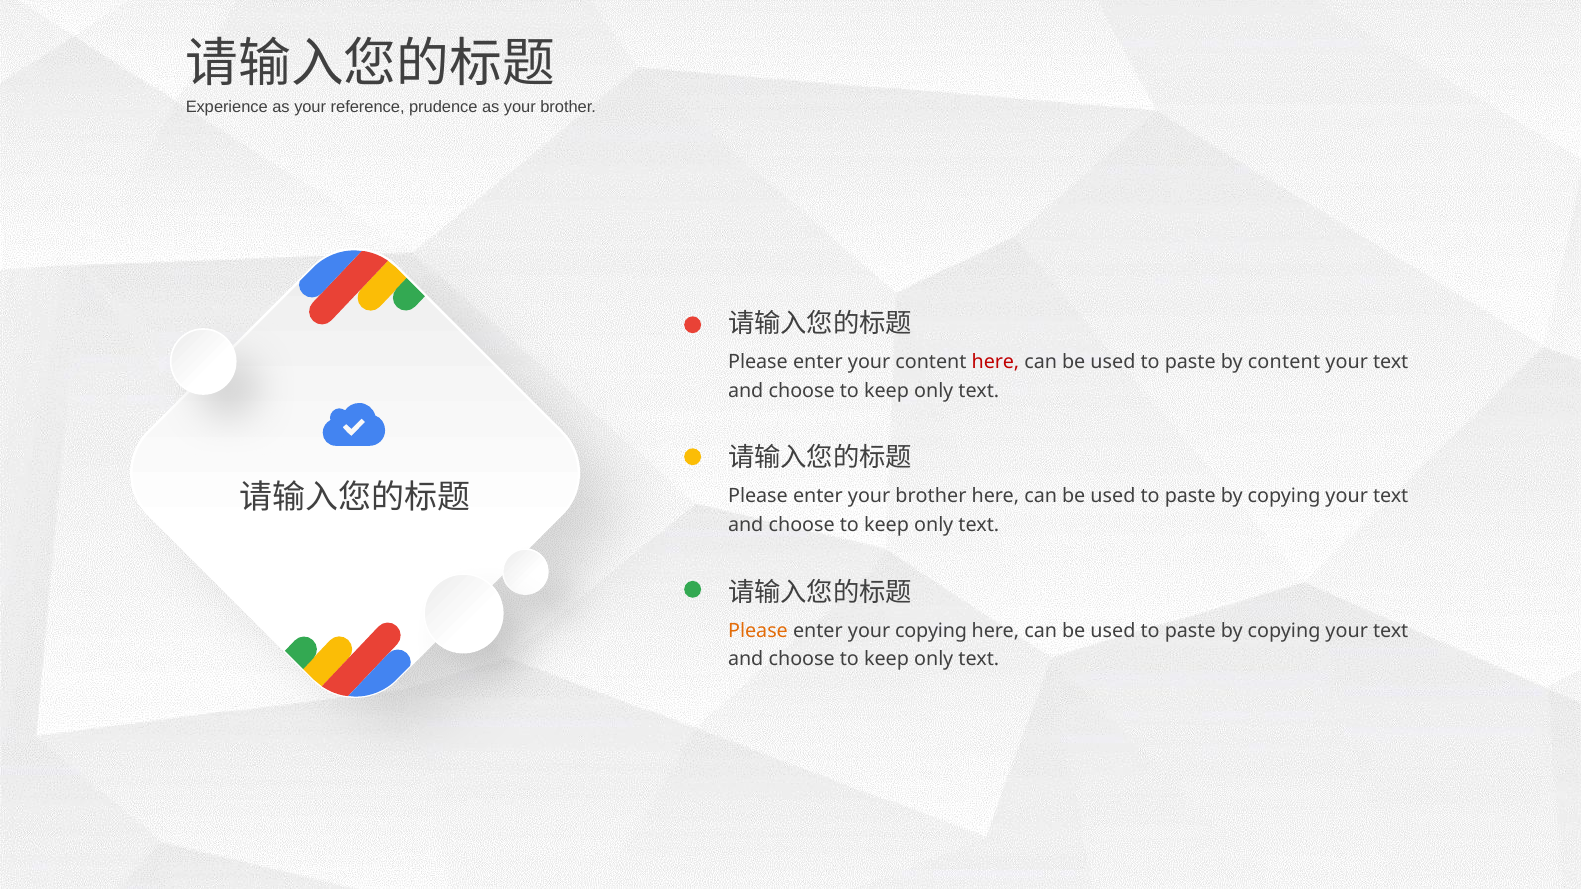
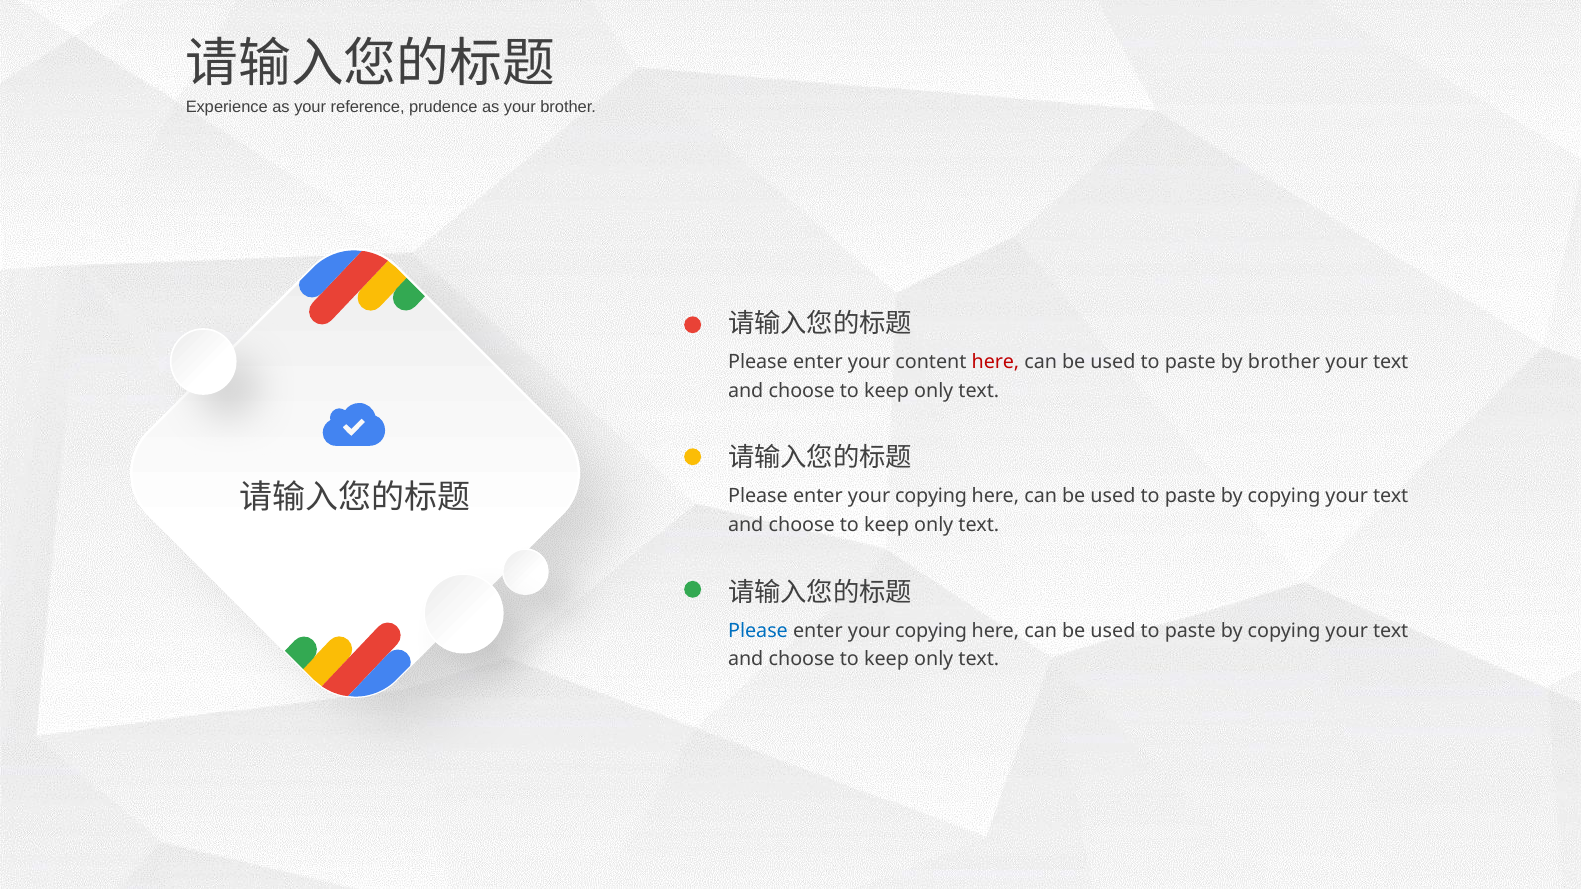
by content: content -> brother (1284, 362)
brother: brother -> copying (931, 497)
Please colour: orange -> blue (758, 631)
